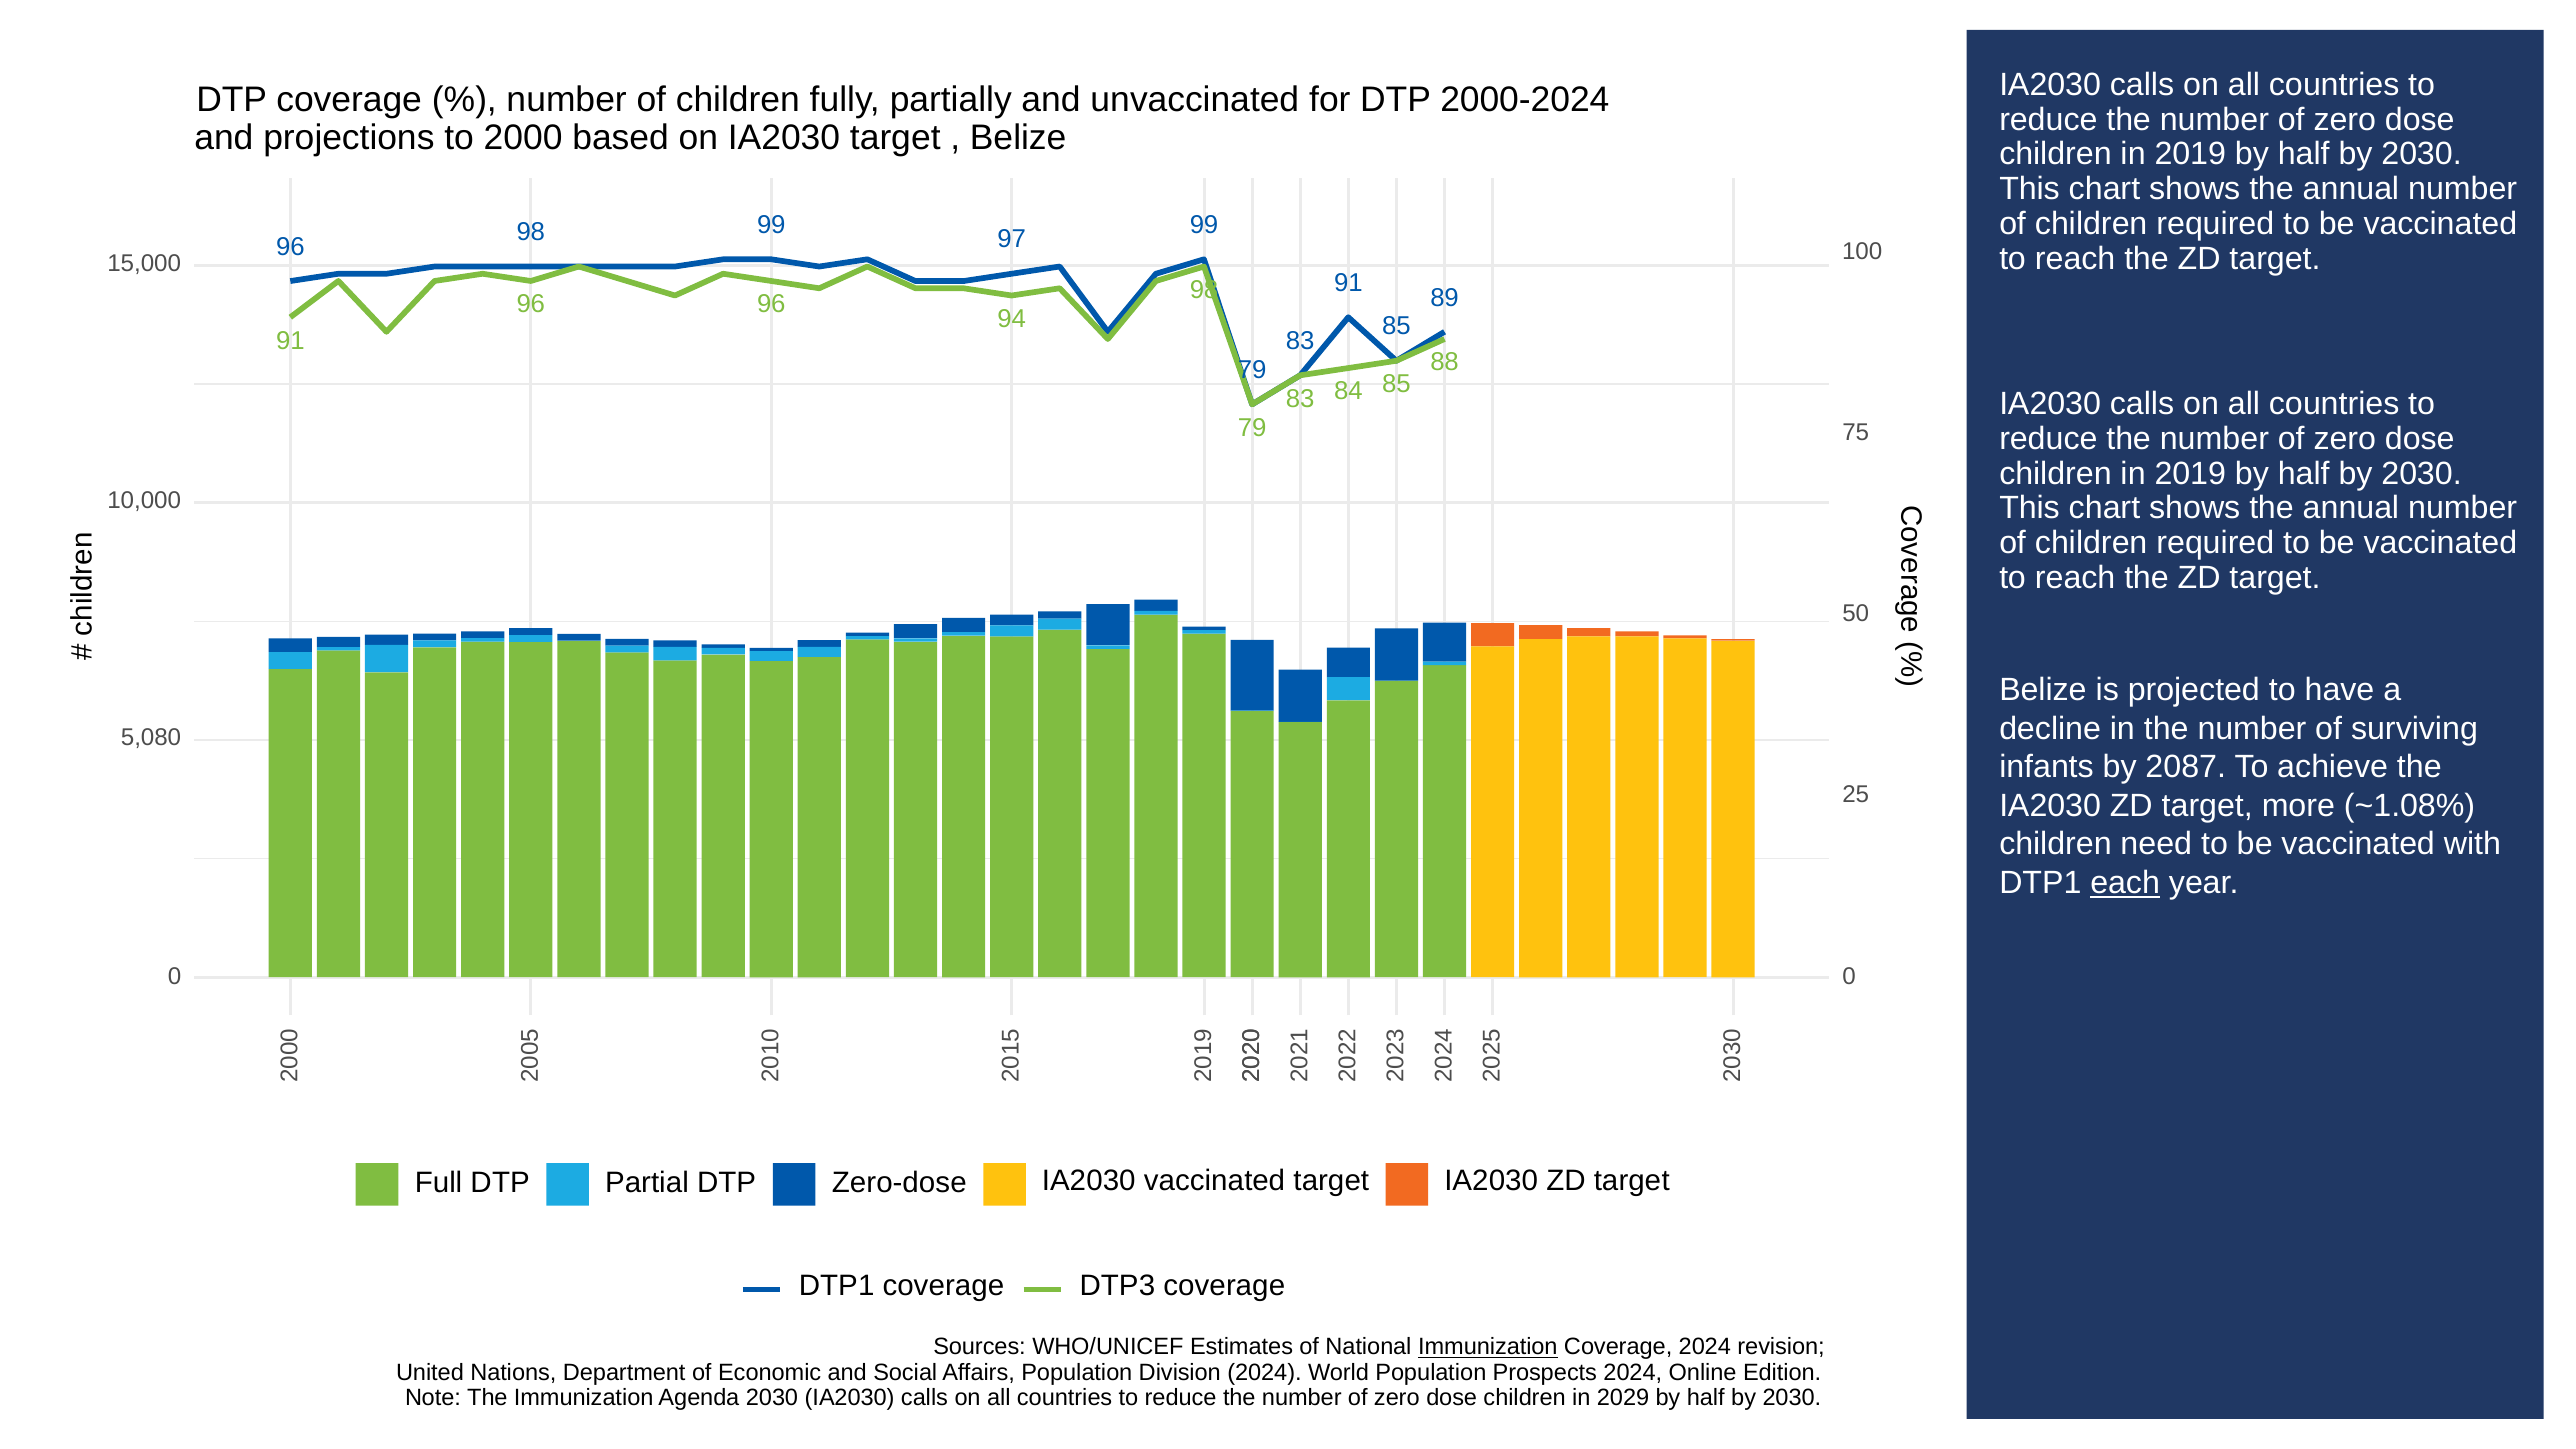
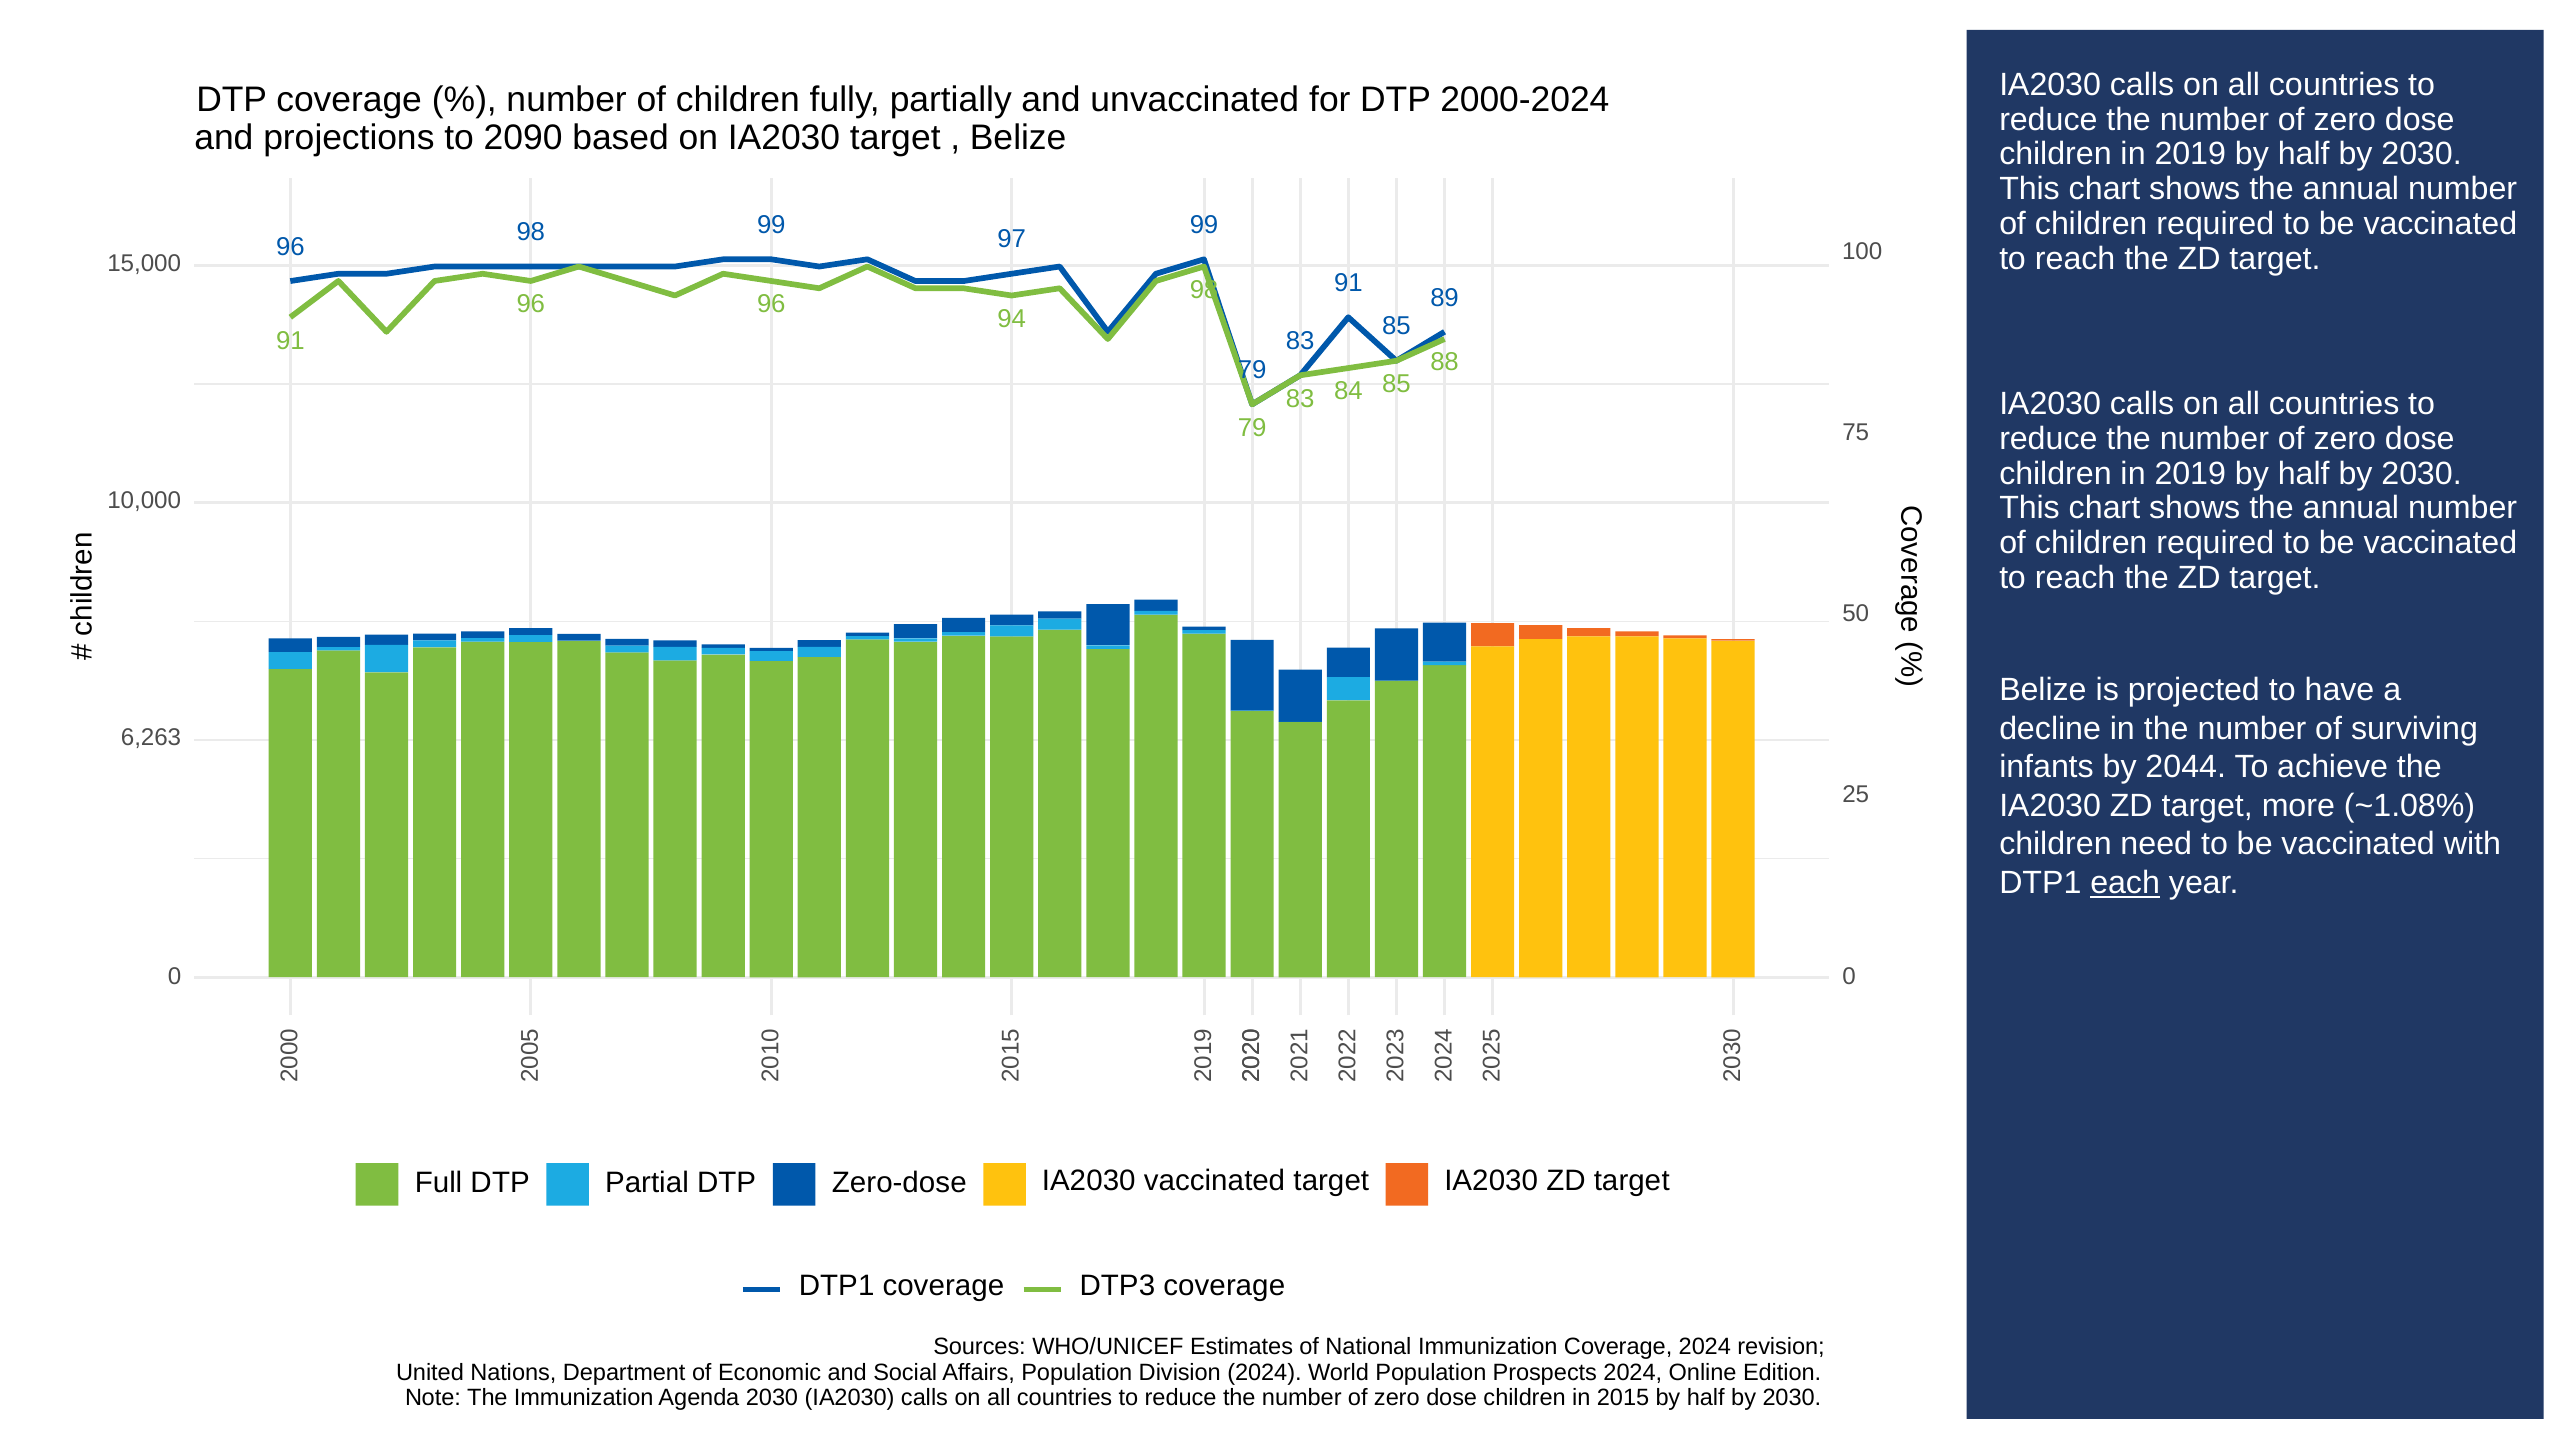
2000: 2000 -> 2090 (523, 138)
5,080: 5,080 -> 6,263 (151, 738)
2087: 2087 -> 2044 (2186, 767)
Immunization underline: present -> none (1488, 1347)
2029: 2029 -> 2015 (1623, 1398)
